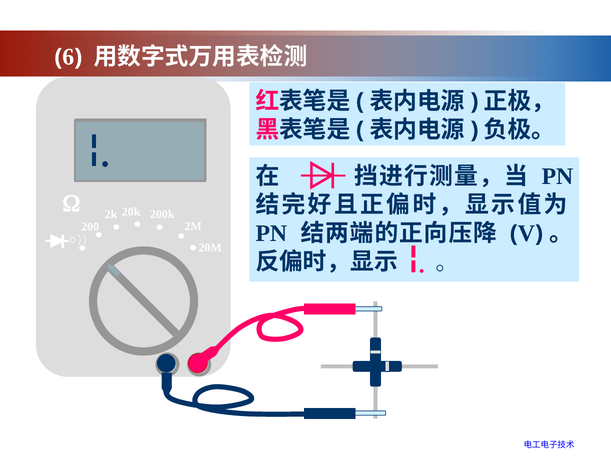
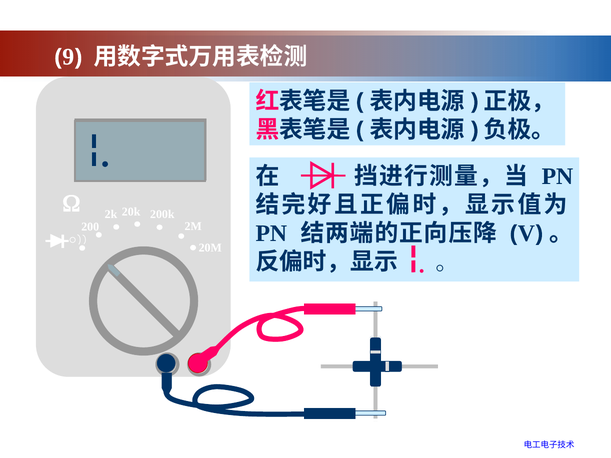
6: 6 -> 9 (68, 57)
